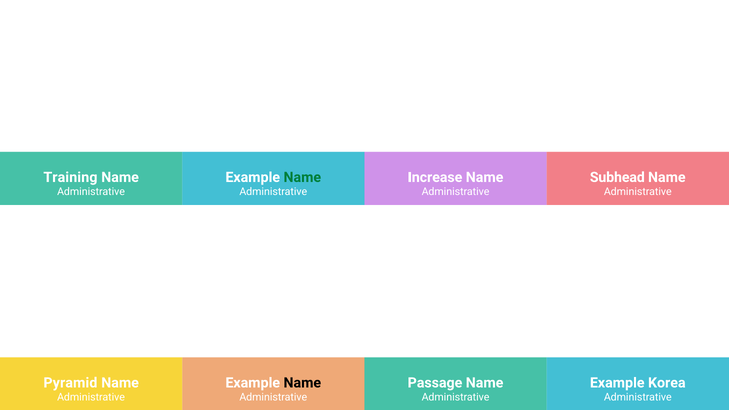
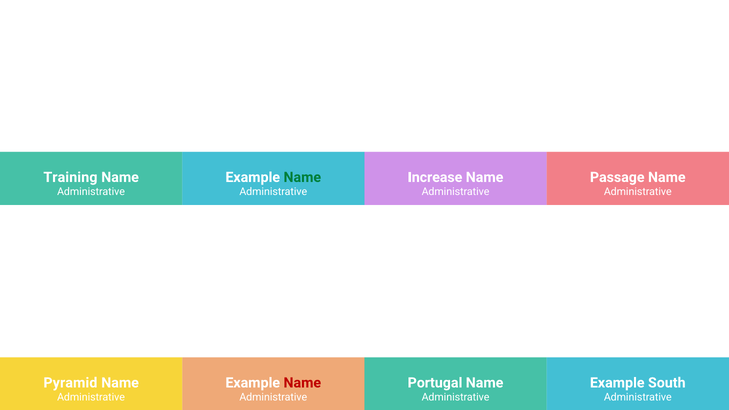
Subhead: Subhead -> Passage (617, 177)
Name colour: black -> red (302, 383)
Passage: Passage -> Portugal (435, 383)
Korea: Korea -> South (667, 383)
